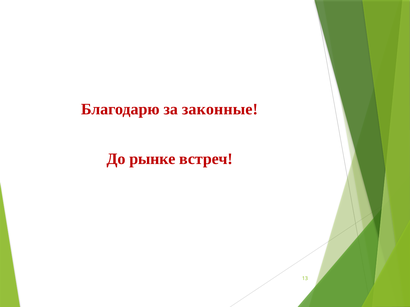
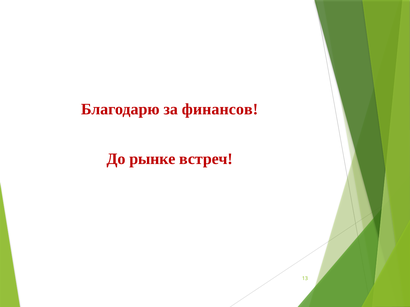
законные: законные -> финансов (220, 110)
